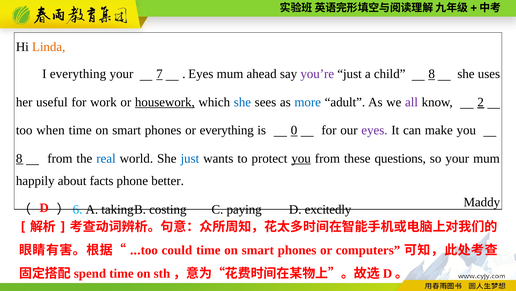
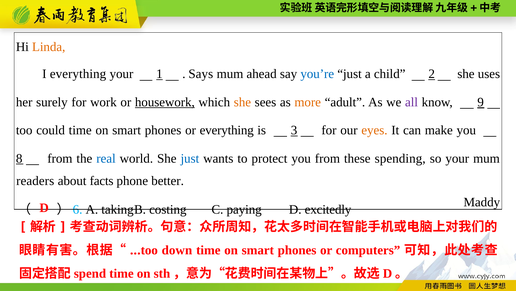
7: 7 -> 1 (159, 74)
Eyes: Eyes -> Says (201, 74)
you’re colour: purple -> blue (317, 74)
child 8: 8 -> 2 (432, 74)
useful: useful -> surely (52, 102)
she colour: blue -> orange (242, 102)
more colour: blue -> orange (308, 102)
2: 2 -> 9 (481, 102)
when: when -> could (51, 130)
0: 0 -> 3 (294, 130)
eyes colour: purple -> orange (374, 130)
you underline: present -> none (301, 158)
questions: questions -> spending (400, 158)
happily: happily -> readers (35, 180)
could: could -> down (177, 250)
